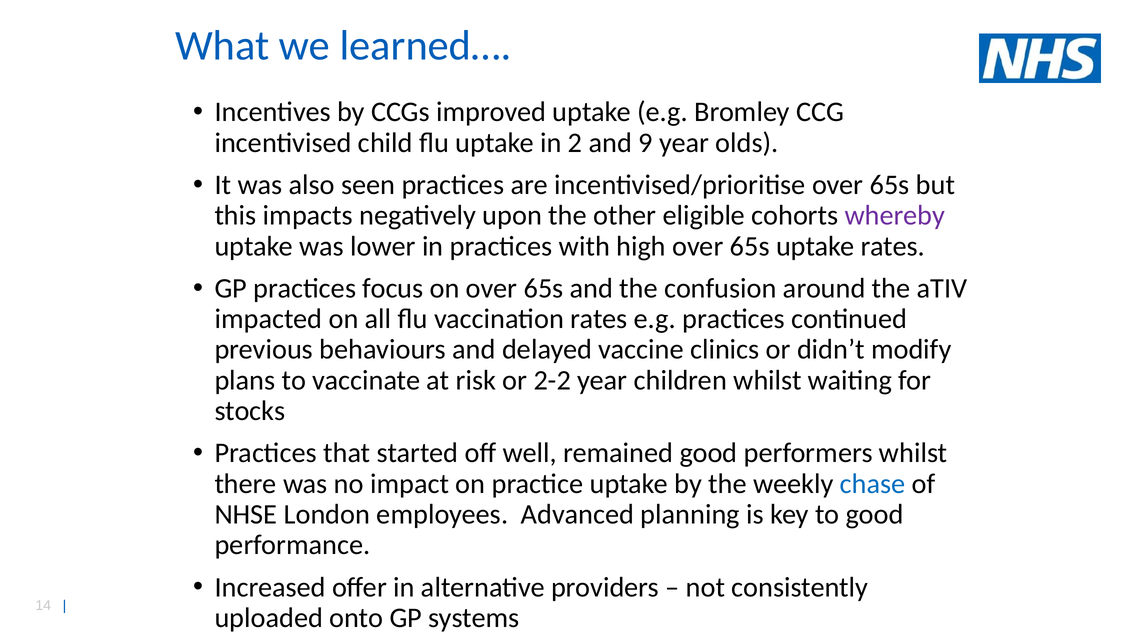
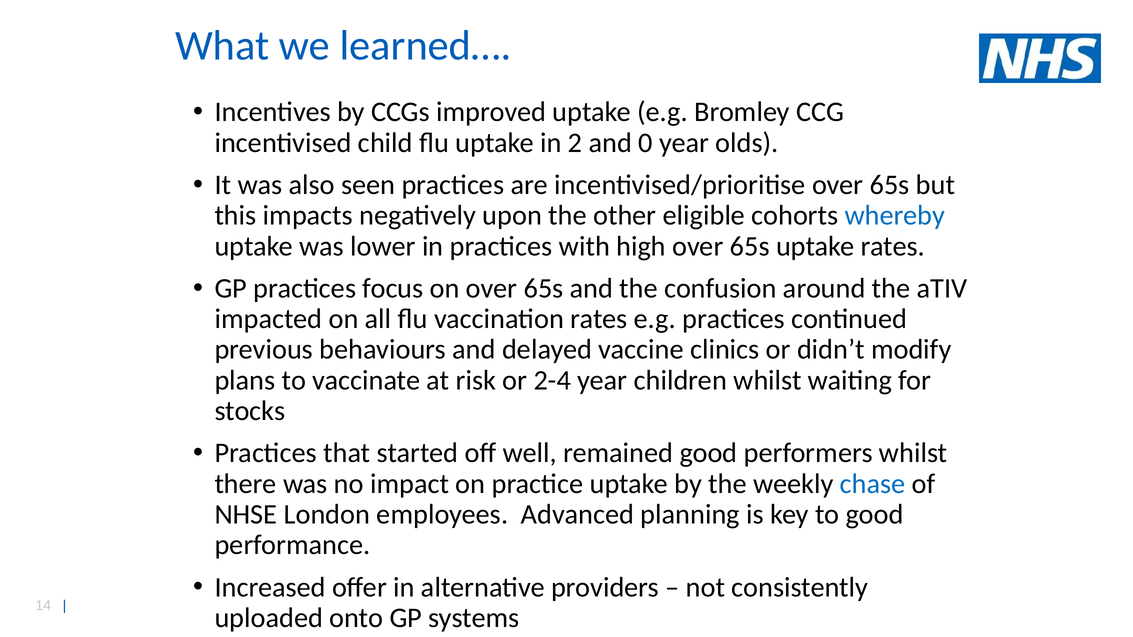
9: 9 -> 0 (646, 143)
whereby colour: purple -> blue (895, 216)
2-2: 2-2 -> 2-4 (552, 380)
